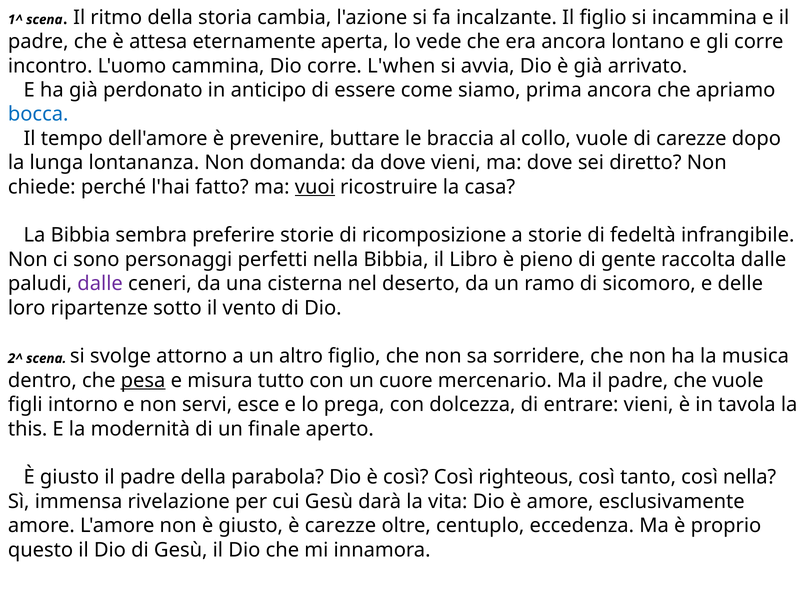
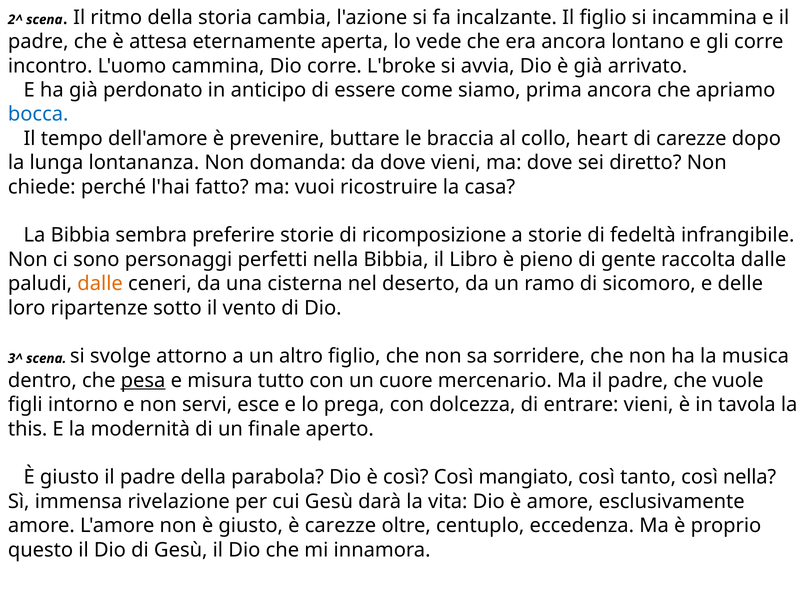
1^: 1^ -> 2^ (15, 20)
L'when: L'when -> L'broke (401, 66)
collo vuole: vuole -> heart (602, 138)
vuoi underline: present -> none (315, 187)
dalle colour: purple -> orange (100, 283)
2^: 2^ -> 3^ (15, 358)
righteous: righteous -> mangiato (526, 477)
